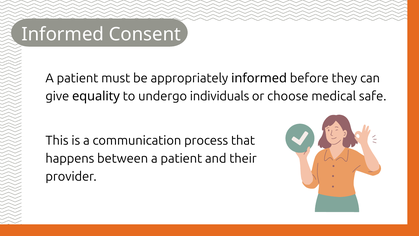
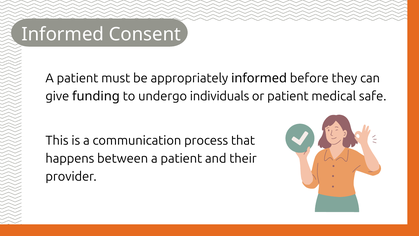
equality: equality -> funding (96, 96)
or choose: choose -> patient (288, 96)
